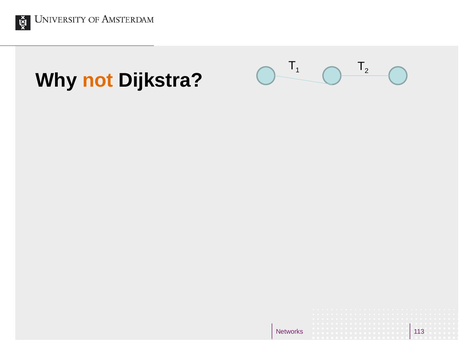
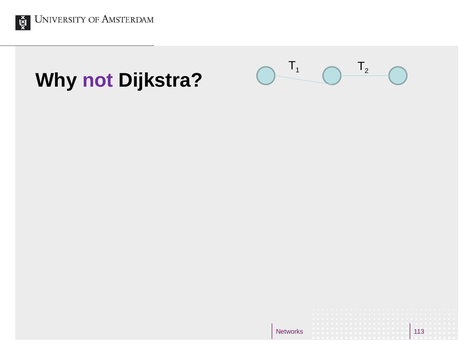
not colour: orange -> purple (98, 80)
